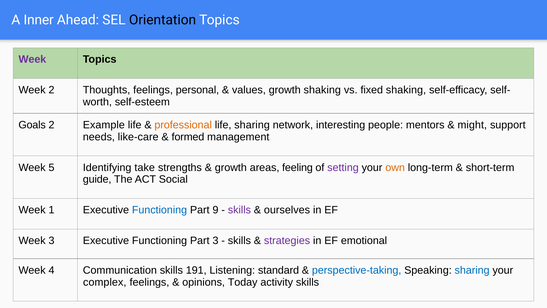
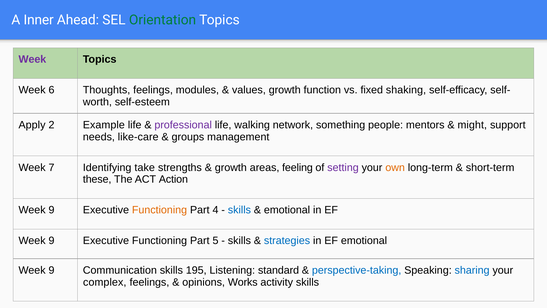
Orientation colour: black -> green (163, 20)
Week 2: 2 -> 6 (51, 90)
personal: personal -> modules (197, 90)
growth shaking: shaking -> function (322, 90)
Goals: Goals -> Apply (32, 125)
professional colour: orange -> purple (183, 125)
life sharing: sharing -> walking (252, 125)
interesting: interesting -> something (341, 125)
formed: formed -> groups (188, 137)
5: 5 -> 7 (51, 167)
guide: guide -> these (97, 179)
Social: Social -> Action (173, 179)
1: 1 -> 9 (51, 210)
Functioning colour: blue -> orange (160, 210)
9: 9 -> 4 (215, 210)
skills colour: purple -> blue (239, 210)
ourselves: ourselves -> emotional (287, 210)
3: 3 -> 9 (51, 241)
Part 3: 3 -> 5 (215, 241)
strategies colour: purple -> blue (287, 241)
4: 4 -> 9 (51, 270)
191: 191 -> 195 (196, 270)
Today: Today -> Works (243, 282)
